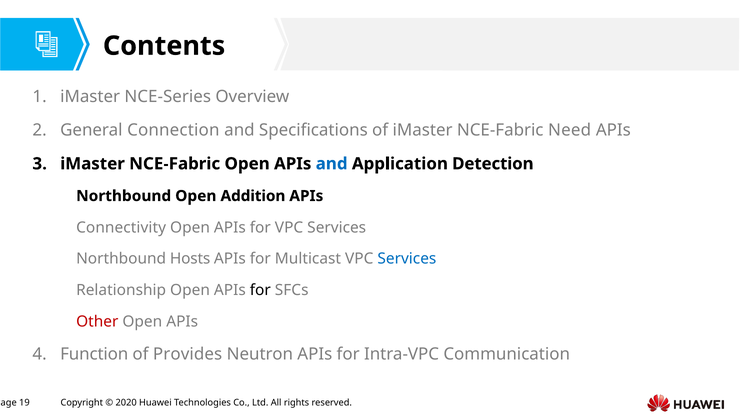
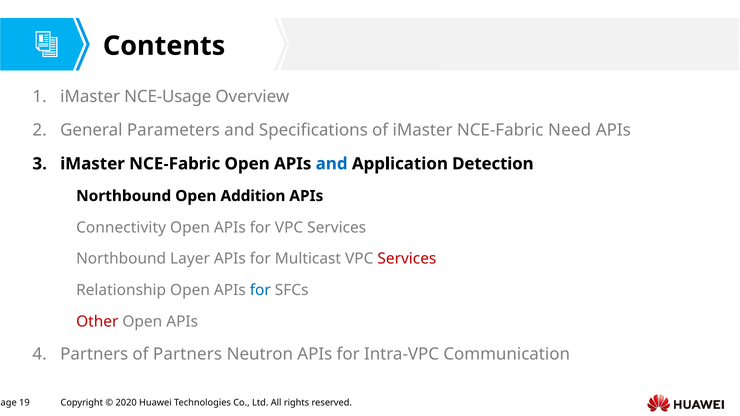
NCE-Series: NCE-Series -> NCE-Usage (168, 97)
Connection: Connection -> Parameters (173, 130)
Hosts: Hosts -> Layer (190, 259)
Services colour: blue -> red (407, 259)
for colour: black -> blue (260, 290)
Function: Function -> Partners (94, 355)
of Provides: Provides -> Partners (188, 355)
